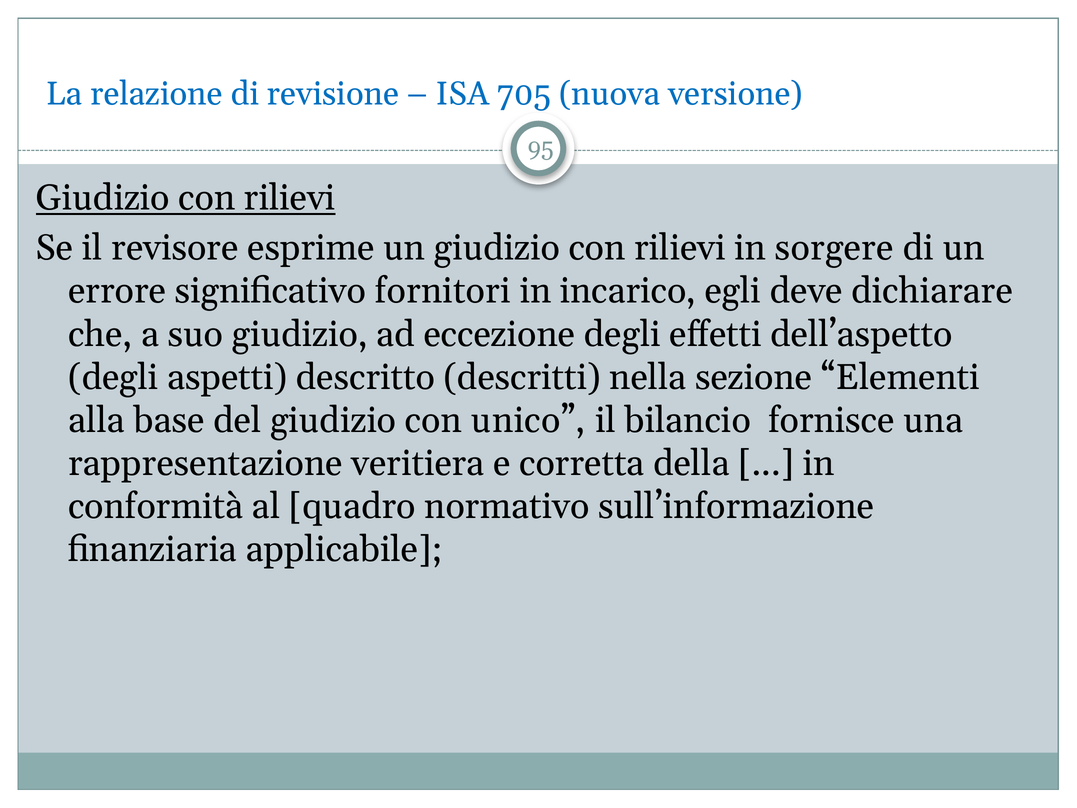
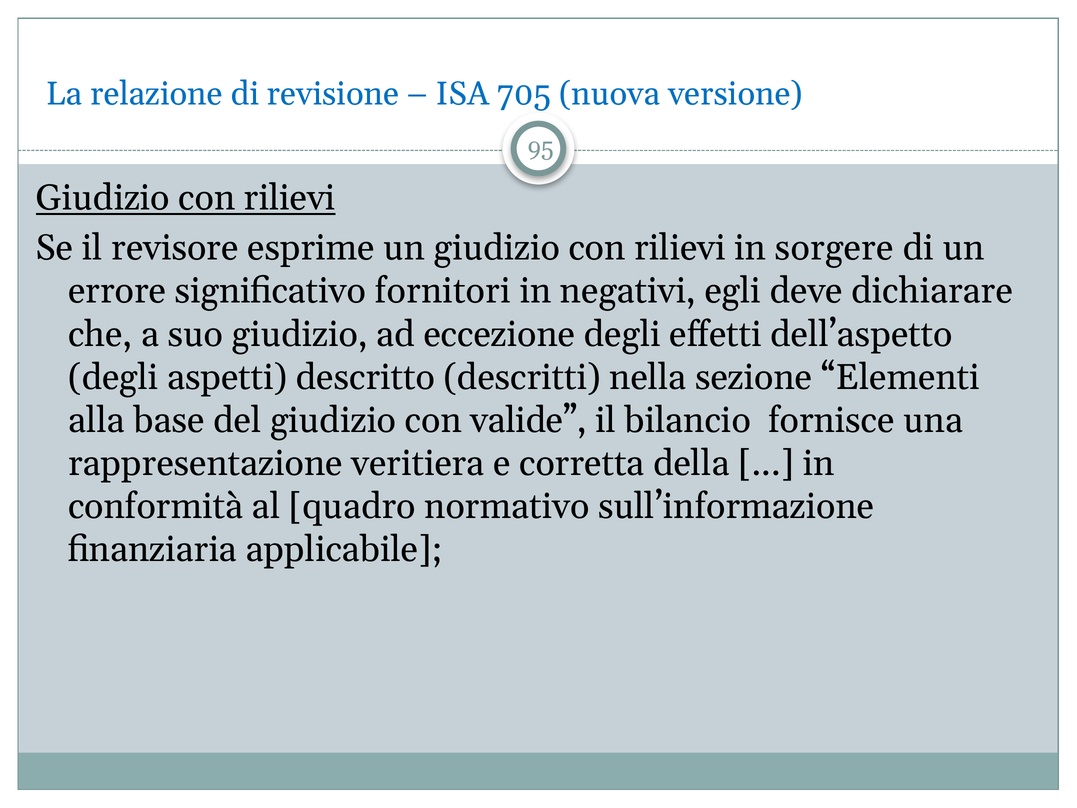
incarico: incarico -> negativi (628, 291)
unico: unico -> valide (529, 420)
